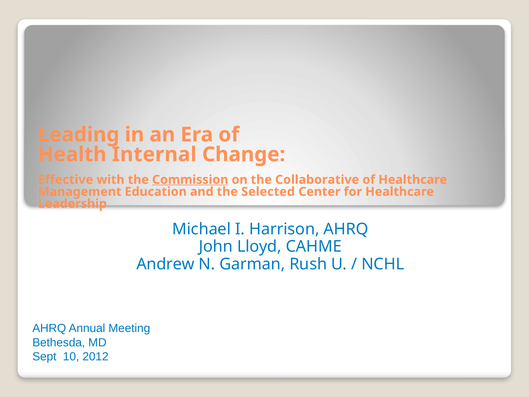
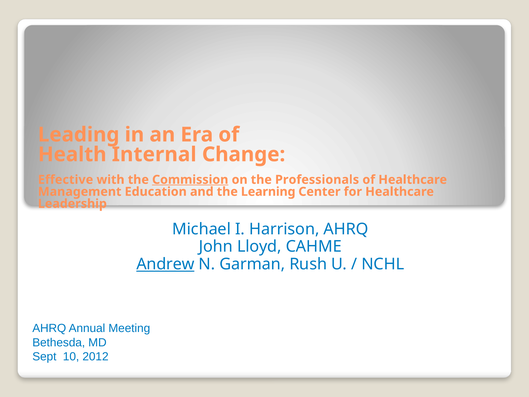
Collaborative: Collaborative -> Professionals (317, 180)
Selected: Selected -> Learning (268, 192)
Andrew underline: none -> present (165, 264)
